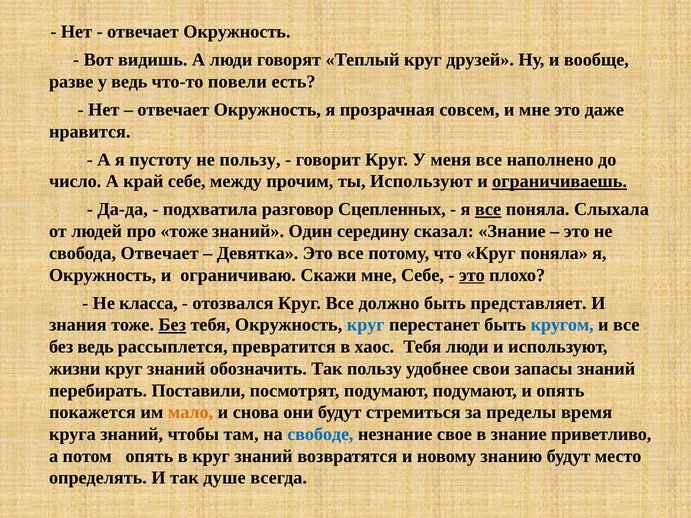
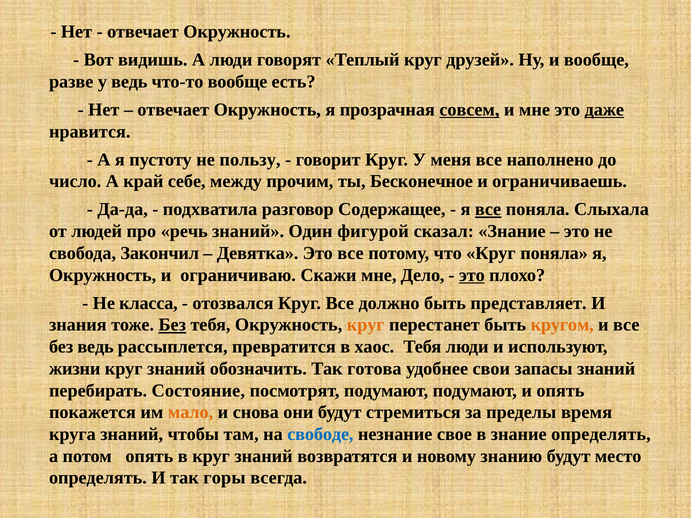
что-то повели: повели -> вообще (238, 82)
совсем underline: none -> present (469, 110)
даже underline: none -> present (604, 110)
ты Используют: Используют -> Бесконечное (421, 182)
ограничиваешь underline: present -> none (560, 182)
Сцепленных: Сцепленных -> Содержащее (392, 210)
про тоже: тоже -> речь (184, 231)
середину: середину -> фигурой (373, 231)
свобода Отвечает: Отвечает -> Закончил (160, 253)
мне Себе: Себе -> Дело (423, 275)
круг colour: blue -> orange (366, 325)
кругом colour: blue -> orange (562, 325)
Так пользу: пользу -> готова (374, 369)
Поставили: Поставили -> Состояние (198, 391)
знание приветливо: приветливо -> определять (601, 434)
душе: душе -> горы (224, 478)
